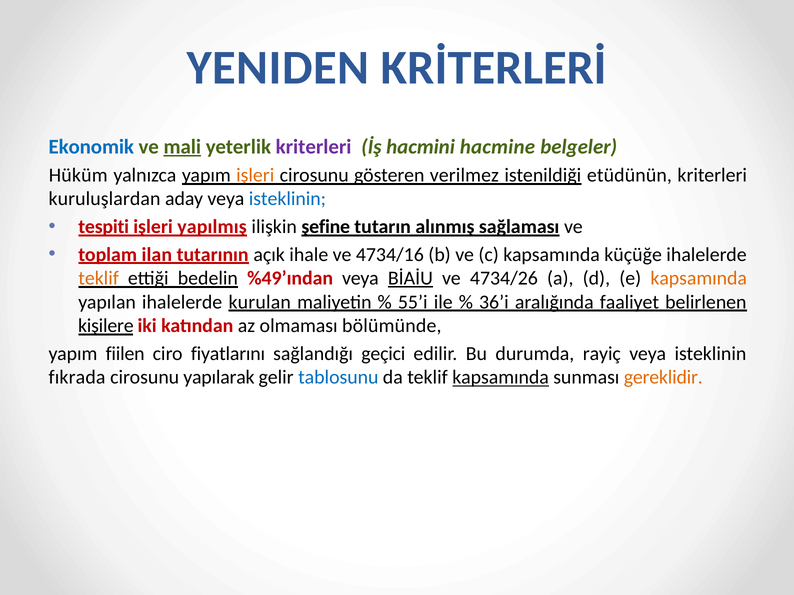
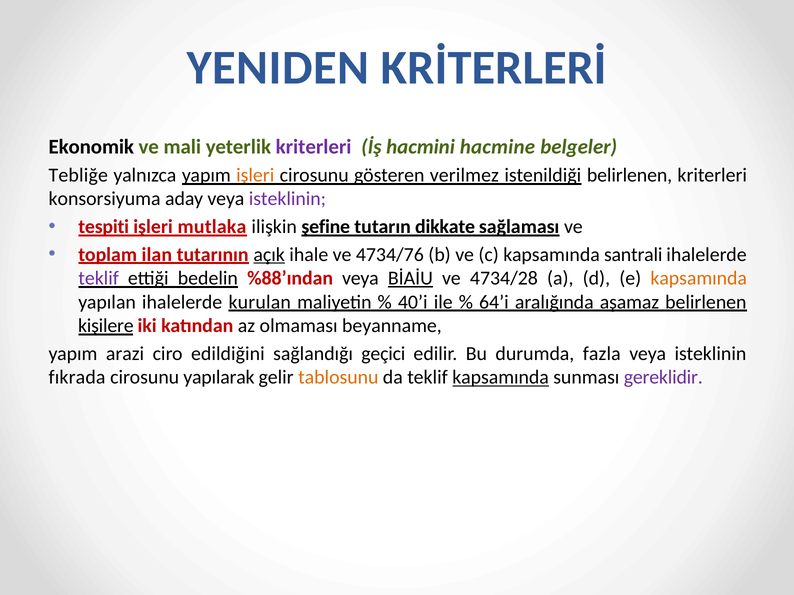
Ekonomik colour: blue -> black (91, 147)
mali underline: present -> none (182, 147)
Hüküm: Hüküm -> Tebliğe (78, 175)
istenildiği etüdünün: etüdünün -> belirlenen (630, 175)
kuruluşlardan: kuruluşlardan -> konsorsiyuma (105, 199)
isteklinin colour: blue -> purple (287, 199)
yapılmış: yapılmış -> mutlaka (212, 227)
alınmış: alınmış -> dikkate (445, 227)
açık underline: none -> present (269, 255)
4734/16: 4734/16 -> 4734/76 (390, 255)
küçüğe: küçüğe -> santrali (633, 255)
teklif colour: orange -> purple (99, 279)
%49’ından: %49’ından -> %88’ından (290, 279)
4734/26: 4734/26 -> 4734/28 (504, 279)
55’i: 55’i -> 40’i (413, 302)
36’i: 36’i -> 64’i (494, 302)
faaliyet: faaliyet -> aşamaz (629, 302)
bölümünde: bölümünde -> beyanname (392, 326)
fiilen: fiilen -> arazi (125, 354)
fiyatlarını: fiyatlarını -> edildiğini (228, 354)
rayiç: rayiç -> fazla (602, 354)
tablosunu colour: blue -> orange (338, 378)
gereklidir colour: orange -> purple (663, 378)
